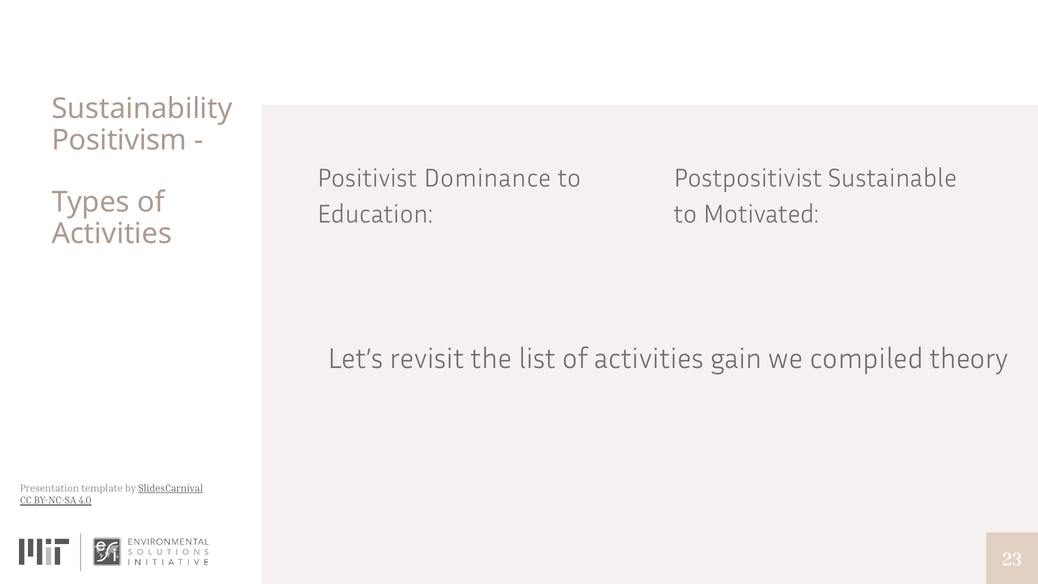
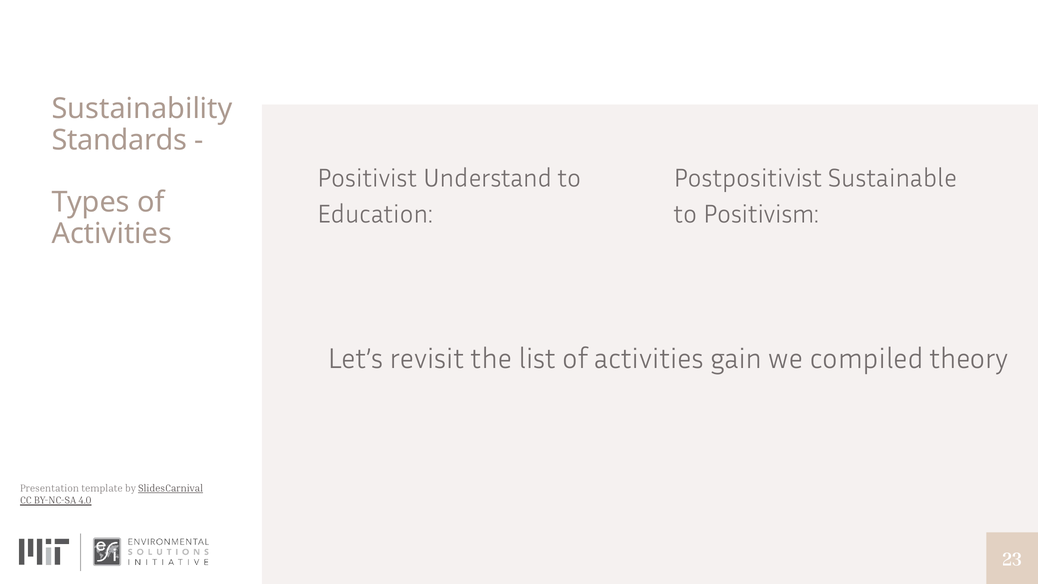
Positivism: Positivism -> Standards (119, 140)
Dominance: Dominance -> Understand (488, 178)
Motivated: Motivated -> Positivism (761, 214)
